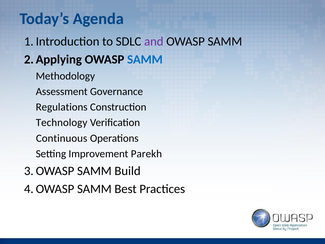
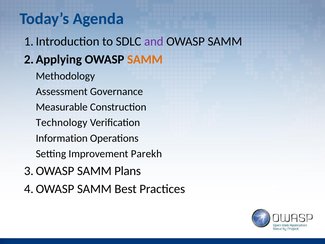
SAMM colour: blue -> orange (145, 59)
Regulations: Regulations -> Measurable (62, 107)
Continuous: Continuous -> Information (62, 138)
Build: Build -> Plans (128, 171)
